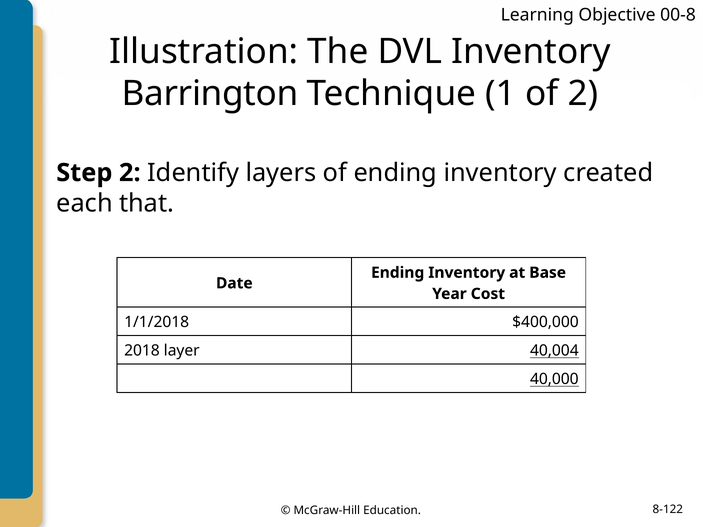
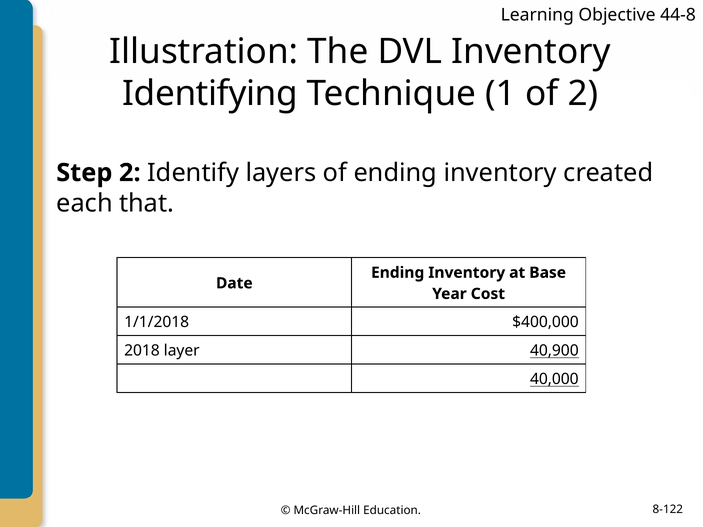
00-8: 00-8 -> 44-8 (678, 15)
Barrington: Barrington -> Identifying (210, 94)
40,004: 40,004 -> 40,900 (554, 351)
